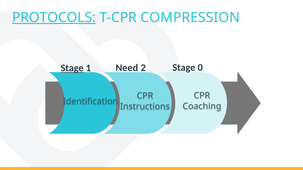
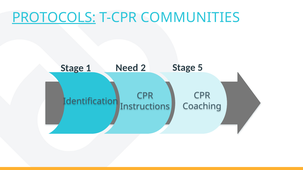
COMPRESSION: COMPRESSION -> COMMUNITIES (190, 18)
Stage underline: present -> none (72, 68)
0: 0 -> 5 (200, 68)
